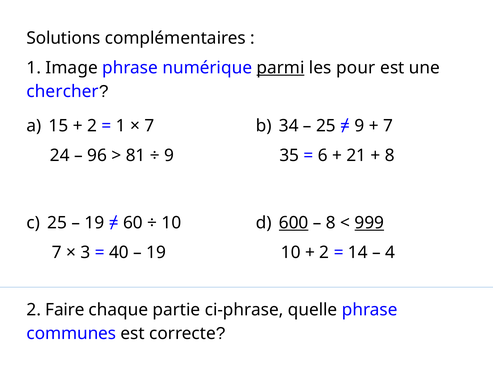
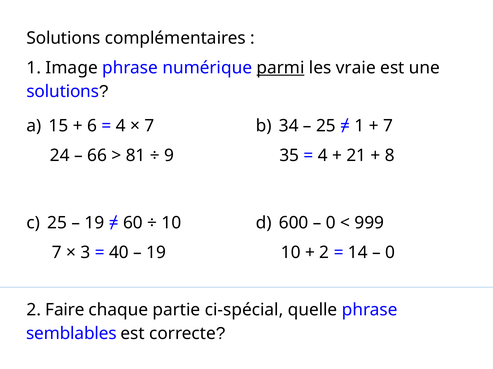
pour: pour -> vraie (356, 68)
chercher: chercher -> solutions (63, 92)
2: 2 -> 6 (92, 126)
1: 1 -> 4 (121, 126)
9: 9 -> 1 (360, 126)
96: 96 -> 66 (97, 156)
6: 6 -> 4 (323, 156)
600 underline: present -> none (294, 223)
8: 8 -> 0 (331, 223)
999 underline: present -> none (369, 223)
4: 4 -> 0 (390, 253)
ci-phrase: ci-phrase -> ci-spécial (244, 311)
communes: communes -> semblables (71, 334)
